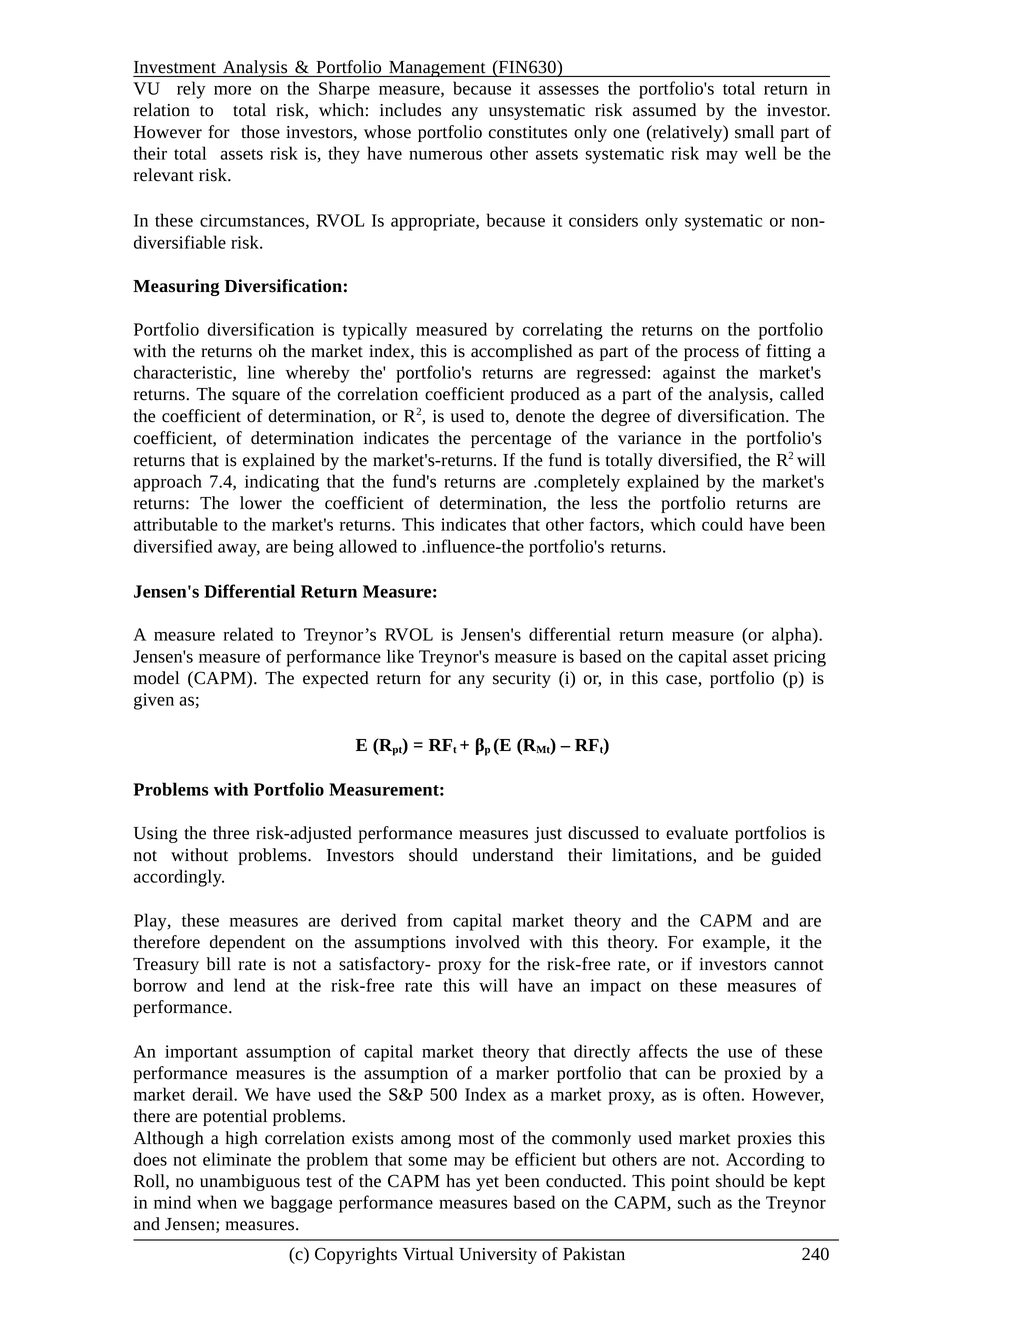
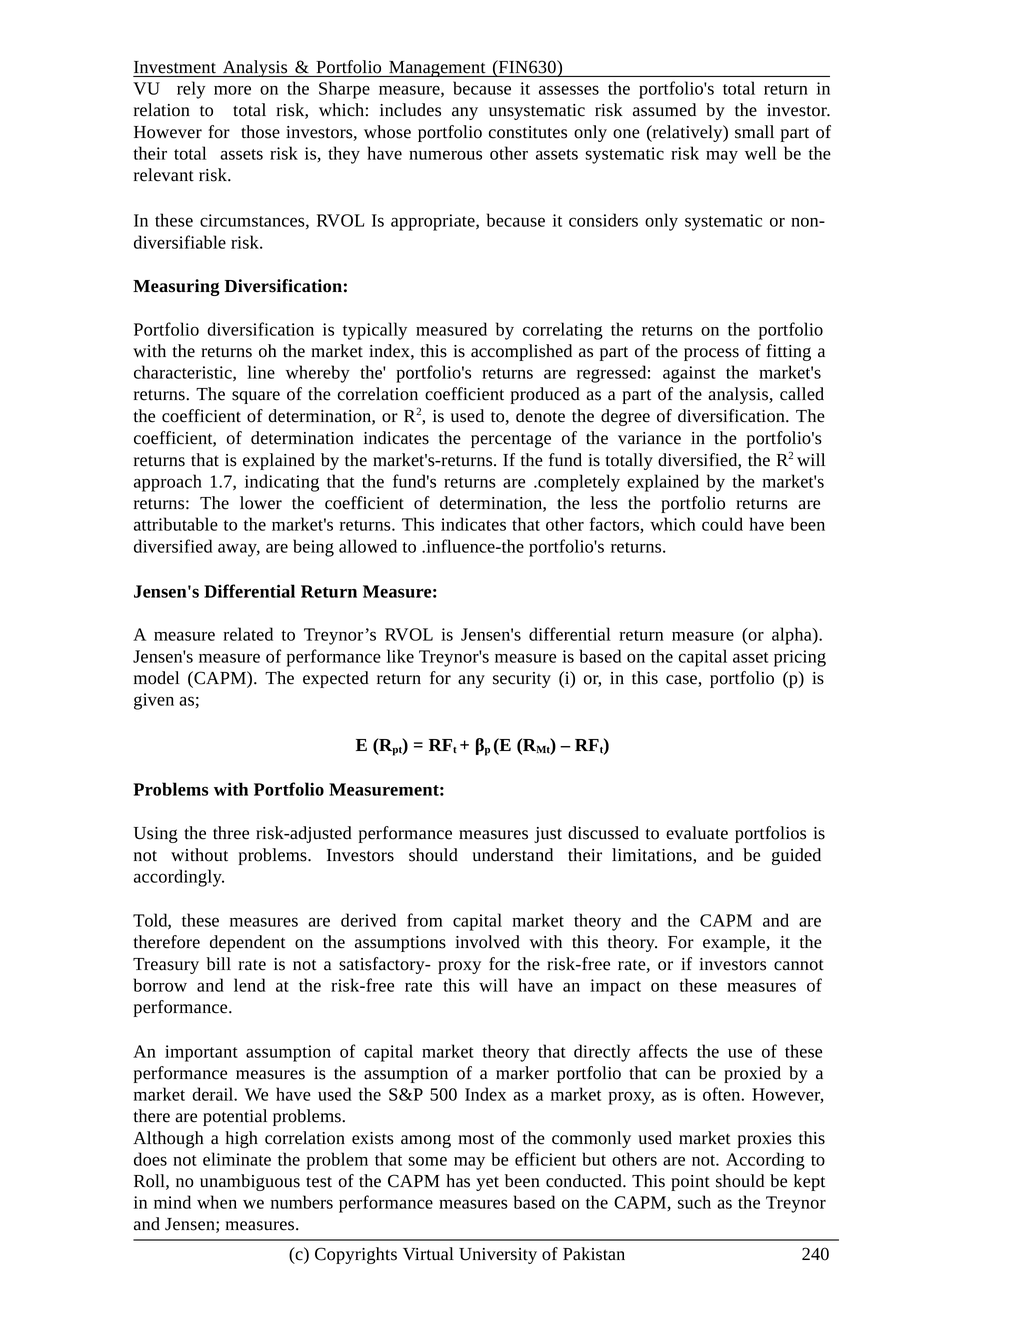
7.4: 7.4 -> 1.7 (223, 481)
Play: Play -> Told (153, 920)
baggage: baggage -> numbers (302, 1202)
